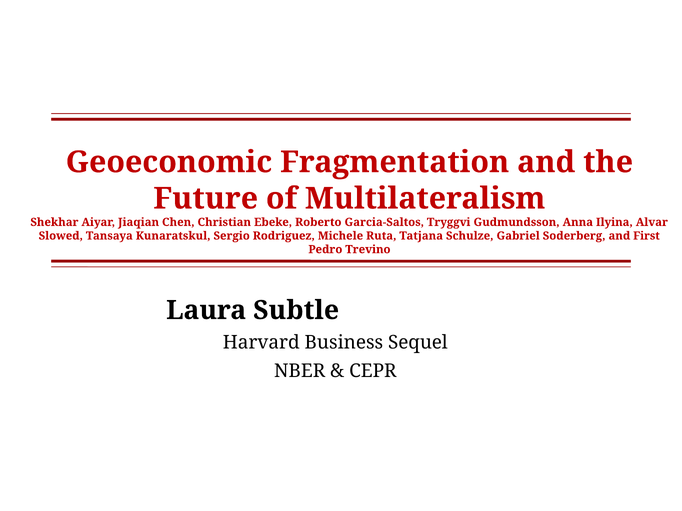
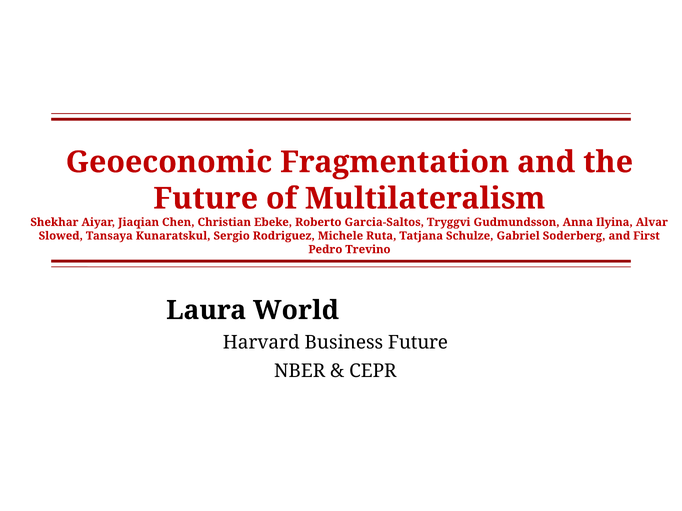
Subtle: Subtle -> World (296, 311)
Business Sequel: Sequel -> Future (418, 343)
